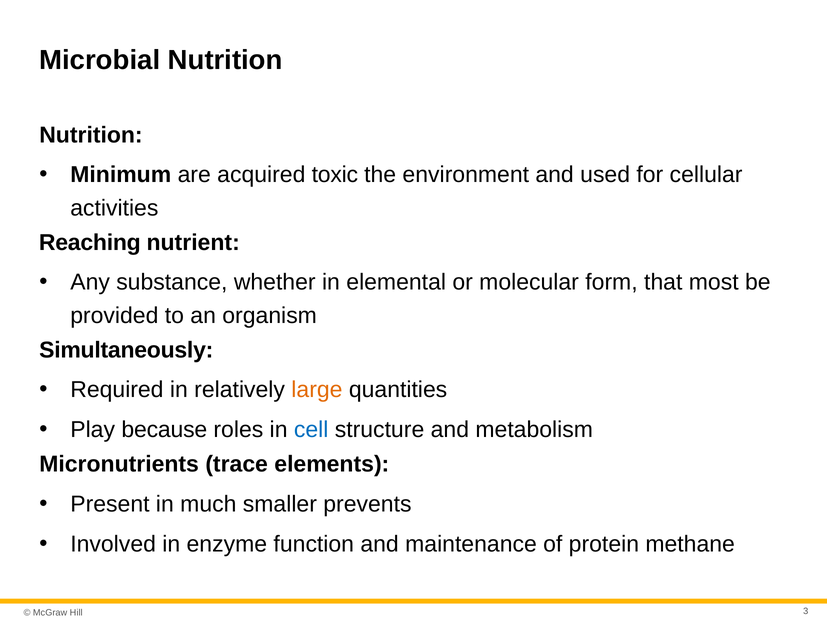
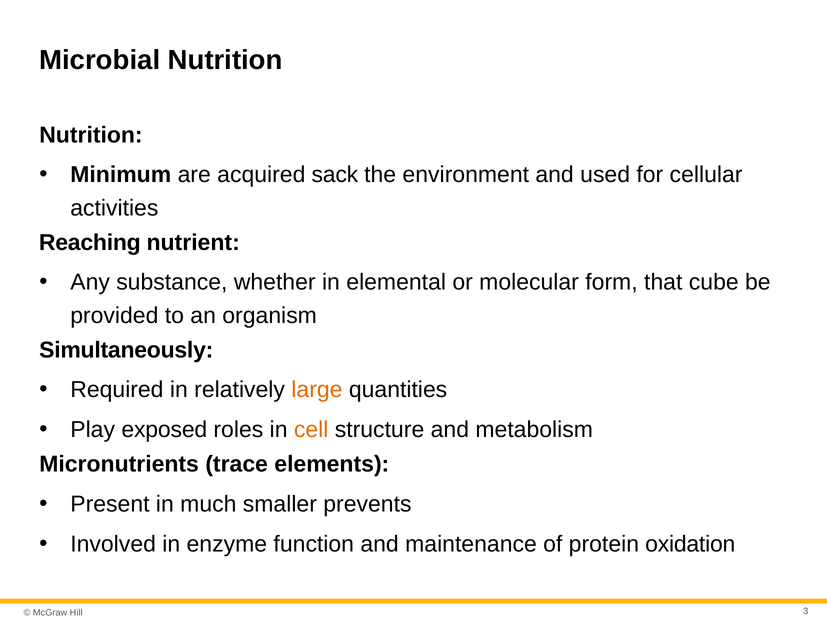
toxic: toxic -> sack (335, 175)
most: most -> cube (714, 283)
because: because -> exposed (164, 430)
cell colour: blue -> orange (311, 430)
methane: methane -> oxidation (690, 544)
